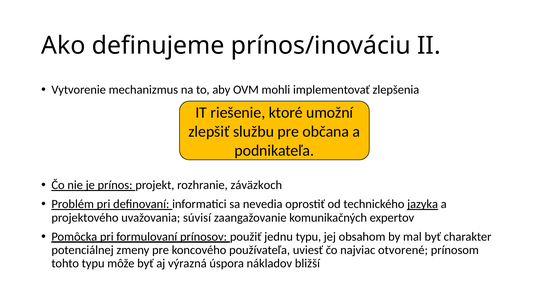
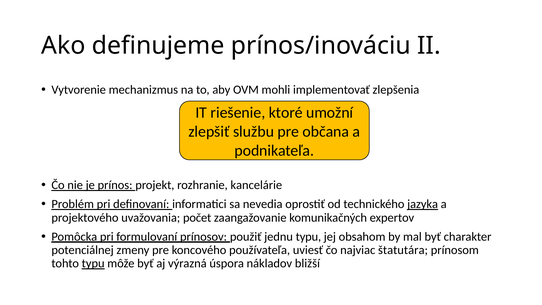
záväzkoch: záväzkoch -> kancelárie (256, 185)
súvisí: súvisí -> počet (197, 218)
otvorené: otvorené -> štatutára (403, 250)
typu underline: none -> present (93, 263)
